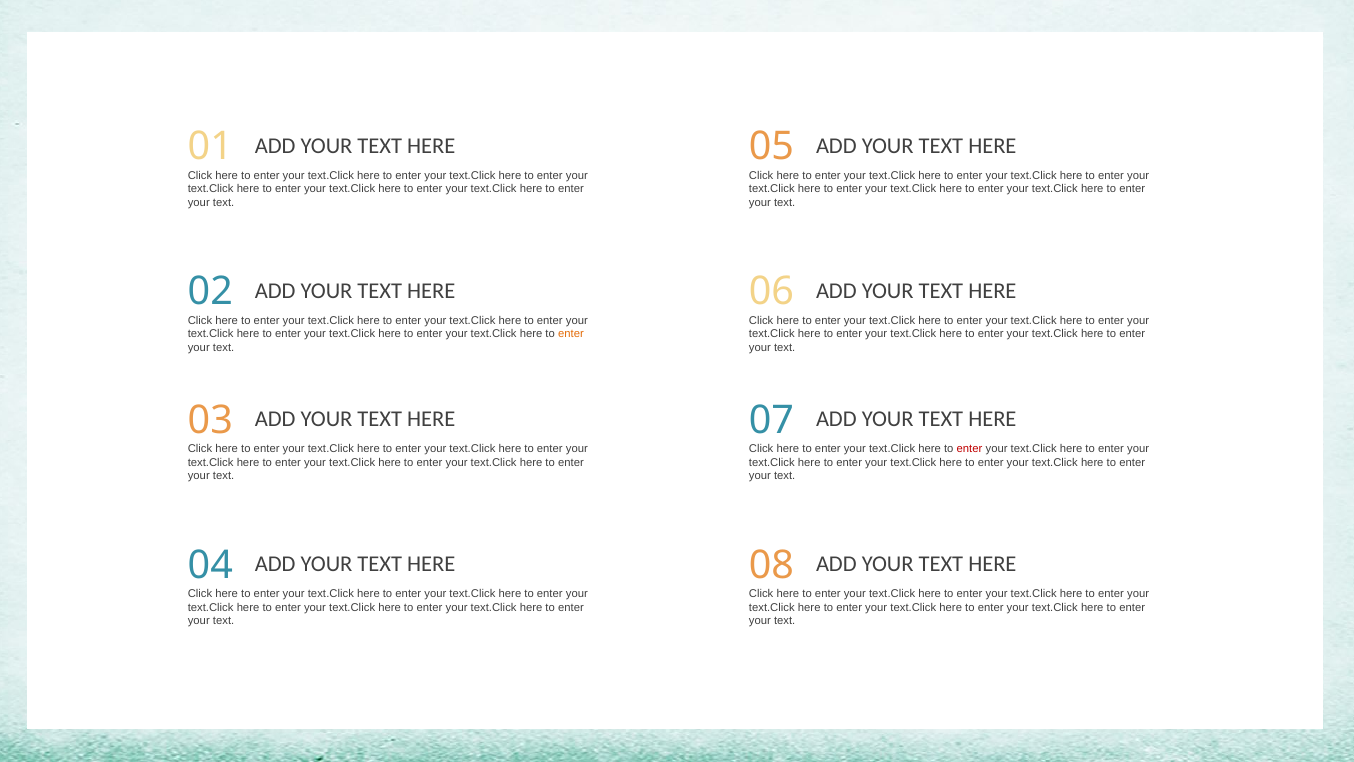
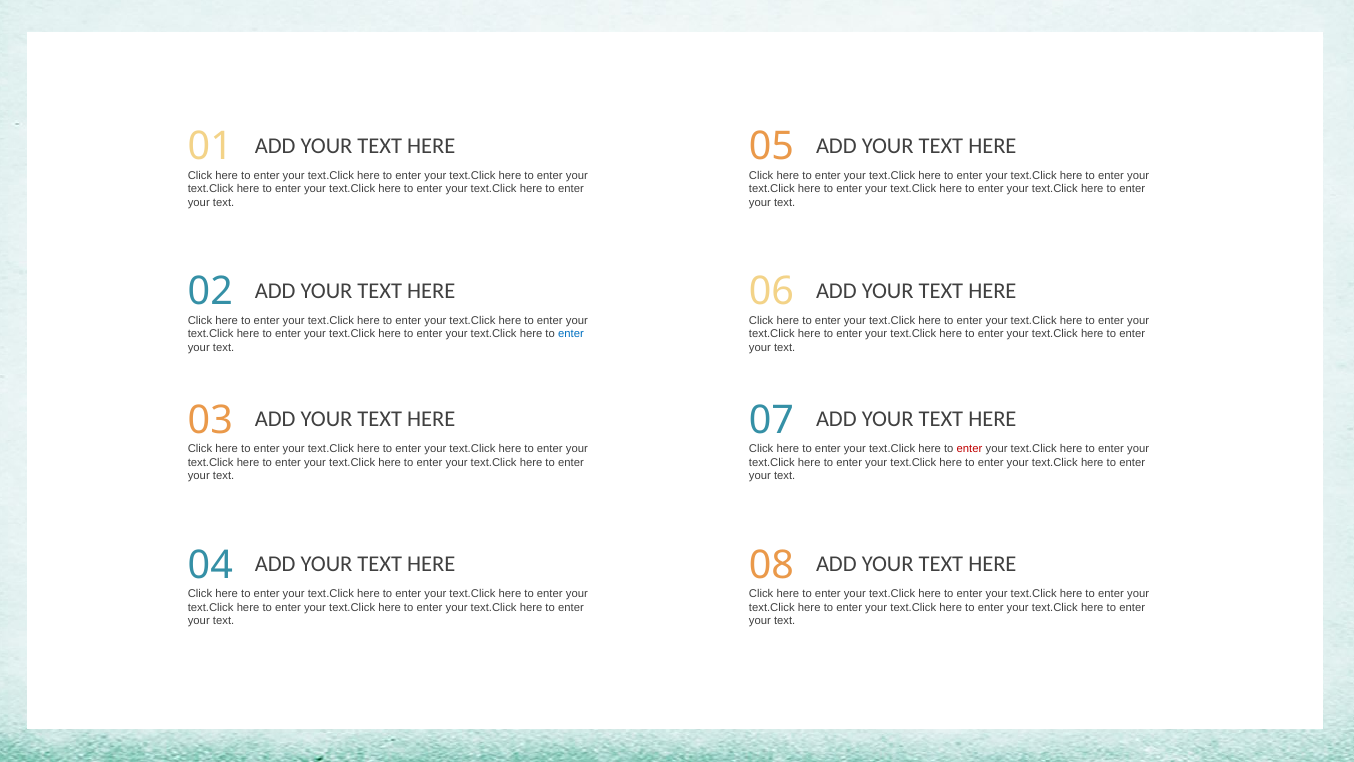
enter colour: orange -> blue (571, 334)
